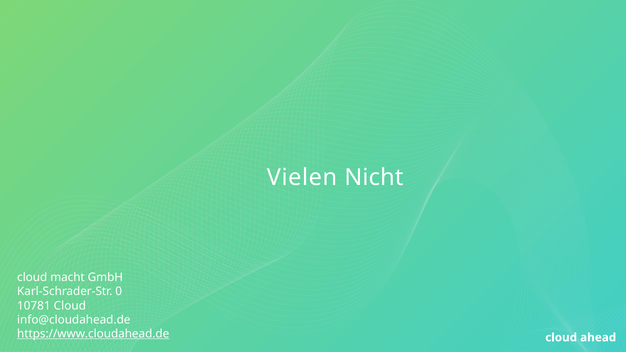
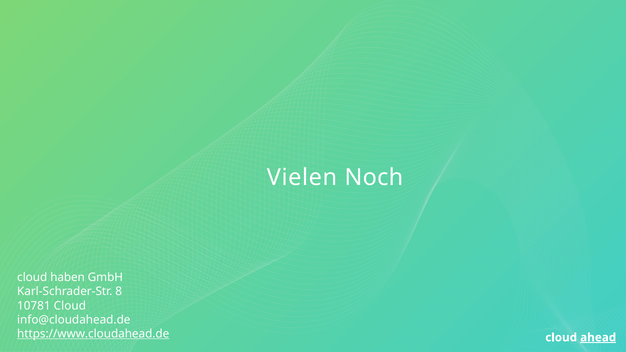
Nicht: Nicht -> Noch (374, 178)
macht: macht -> haben (68, 278)
0: 0 -> 8 (119, 292)
ahead underline: none -> present (598, 338)
